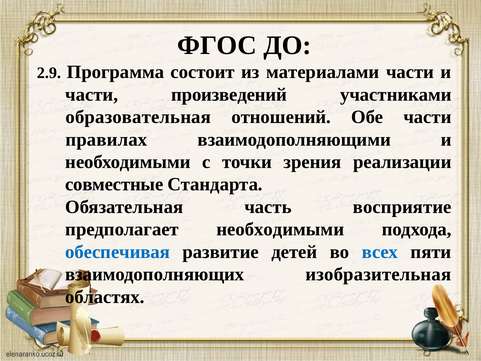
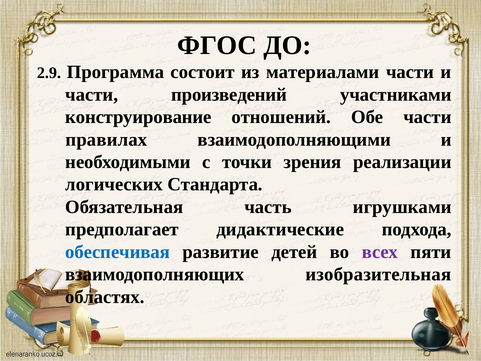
образовательная: образовательная -> конструирование (138, 117)
совместные: совместные -> логических (114, 184)
восприятие: восприятие -> игрушками (402, 207)
предполагает необходимыми: необходимыми -> дидактические (280, 229)
всех colour: blue -> purple (380, 252)
